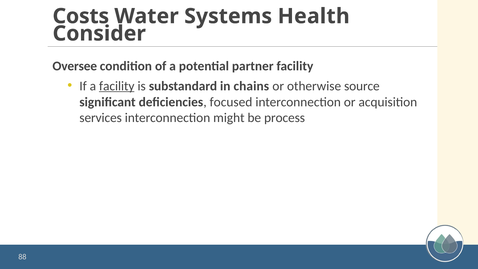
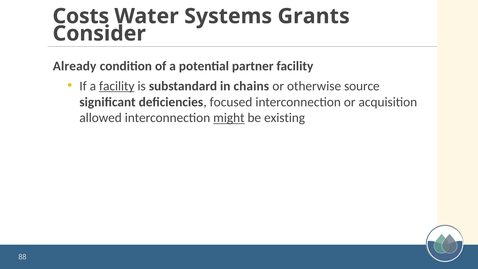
Health: Health -> Grants (314, 16)
Oversee: Oversee -> Already (75, 66)
services: services -> allowed (101, 118)
might underline: none -> present (229, 118)
process: process -> existing (285, 118)
